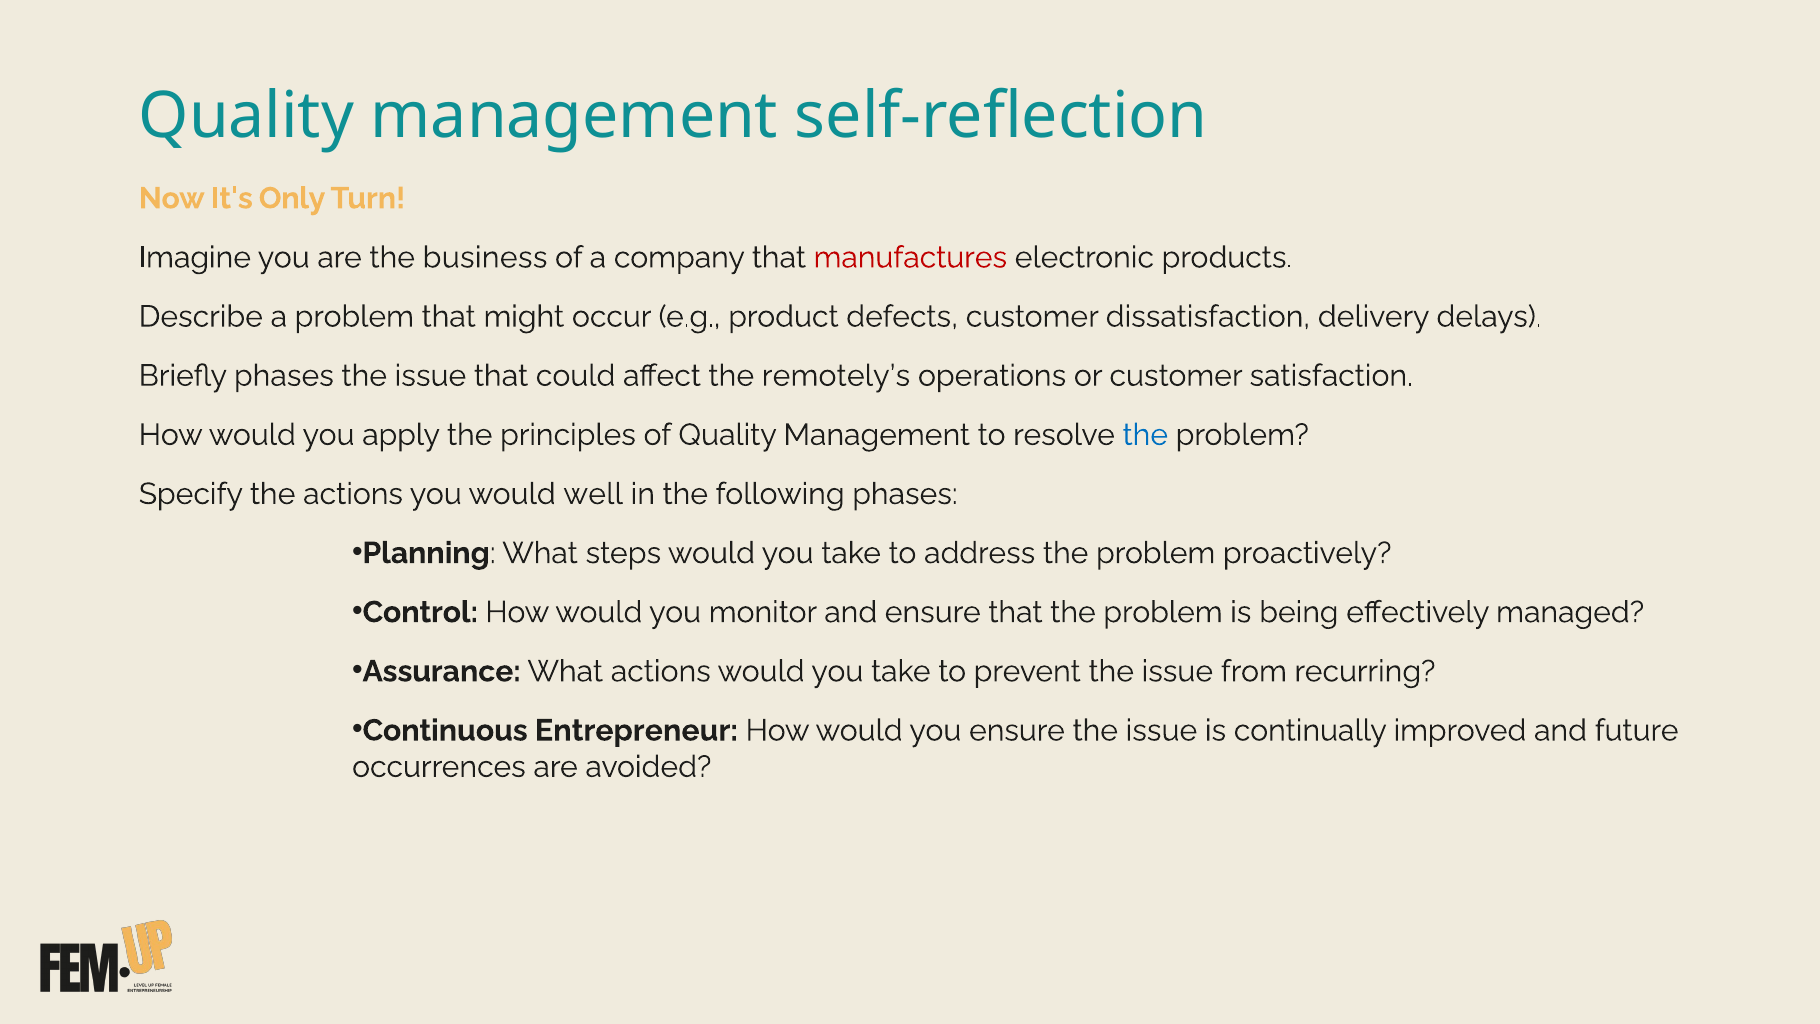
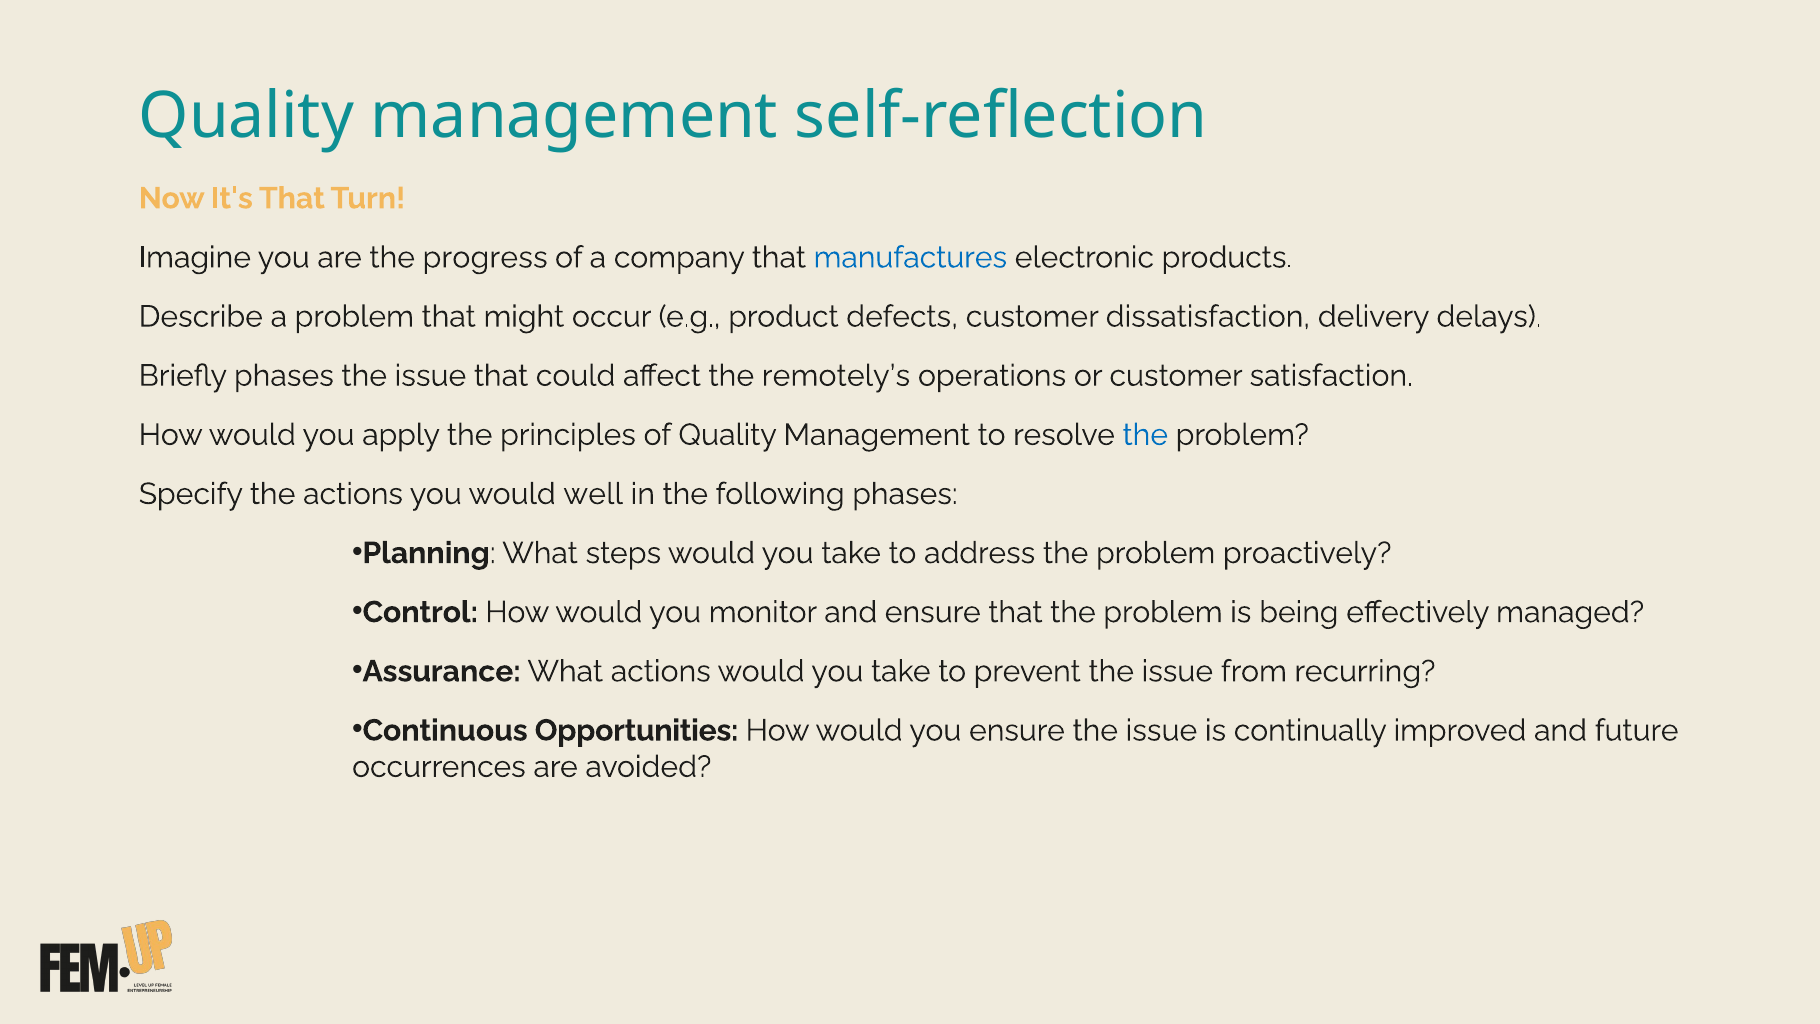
It's Only: Only -> That (292, 198)
business: business -> progress (485, 257)
manufactures colour: red -> blue (910, 257)
Entrepreneur: Entrepreneur -> Opportunities (637, 730)
